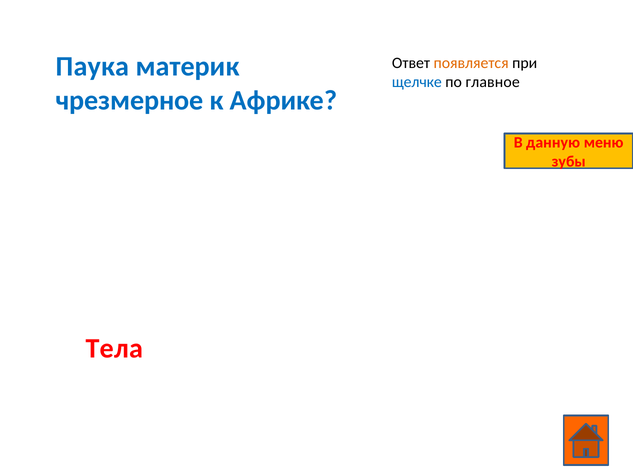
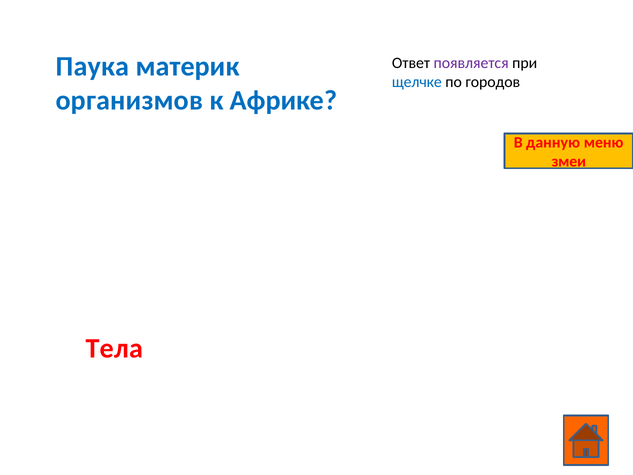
появляется colour: orange -> purple (471, 63)
главное: главное -> городов (493, 82)
чрезмерное: чрезмерное -> организмов (129, 100)
зубы: зубы -> змеи (569, 161)
